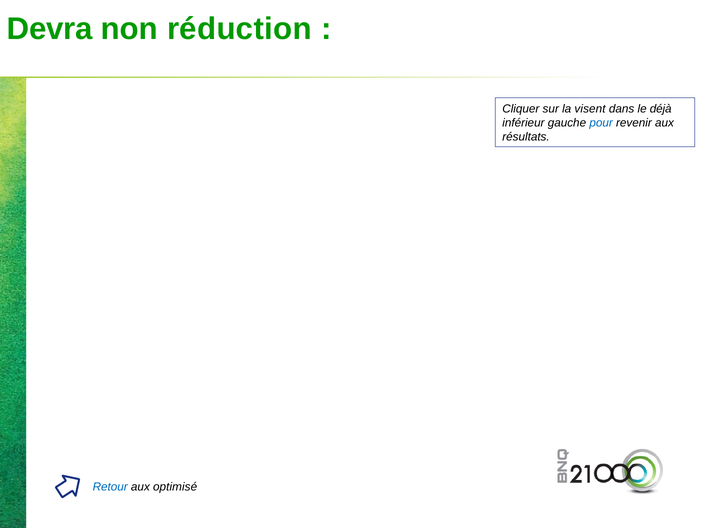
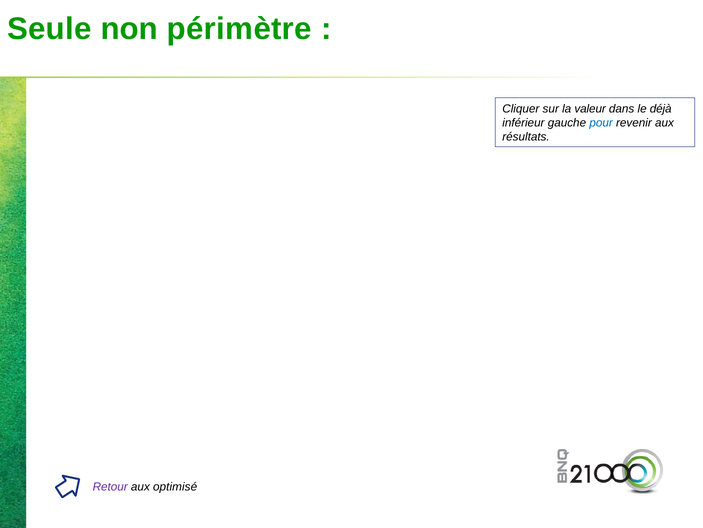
Devra: Devra -> Seule (49, 29)
réduction: réduction -> périmètre (239, 29)
visent: visent -> valeur (590, 109)
Retour colour: blue -> purple (110, 486)
